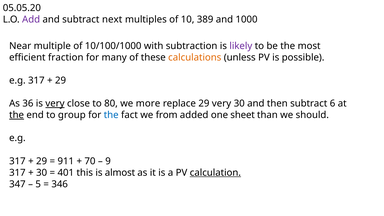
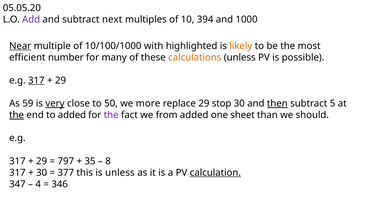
389: 389 -> 394 (205, 19)
Near underline: none -> present (20, 46)
subtraction: subtraction -> highlighted (192, 46)
likely colour: purple -> orange (241, 46)
fraction: fraction -> number (66, 57)
317 underline: none -> present (36, 80)
36: 36 -> 59 (28, 103)
80: 80 -> 50 (111, 103)
29 very: very -> stop (222, 103)
then underline: none -> present (277, 103)
6: 6 -> 5 (333, 103)
to group: group -> added (72, 115)
the colour: blue -> purple (111, 115)
911: 911 -> 797 (66, 161)
70: 70 -> 35 (90, 161)
9: 9 -> 8 (108, 161)
401: 401 -> 377 (66, 173)
is almost: almost -> unless (120, 173)
5: 5 -> 4 (38, 184)
